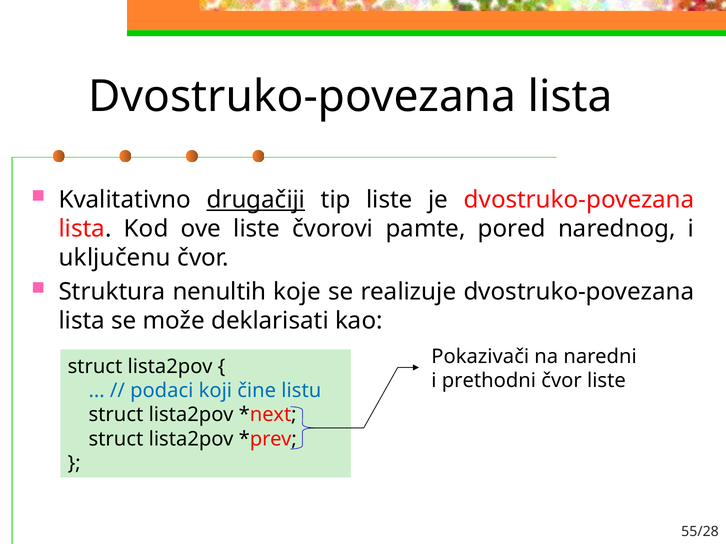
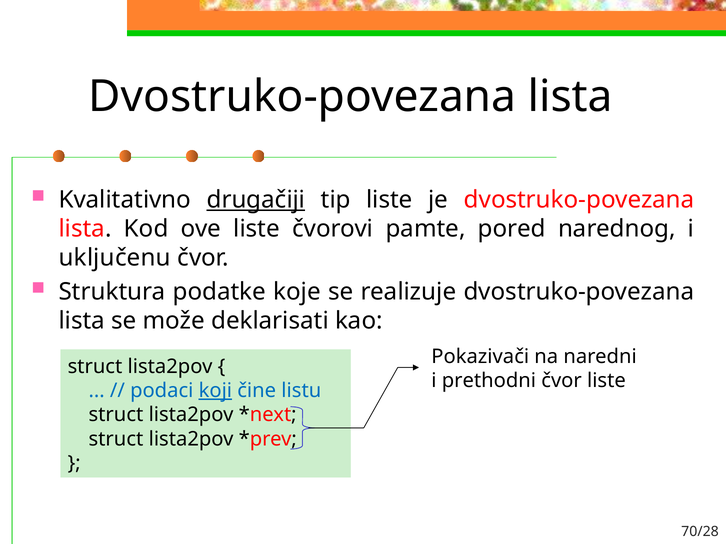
nenultih: nenultih -> podatke (219, 292)
koji underline: none -> present (215, 391)
55/28: 55/28 -> 70/28 (700, 532)
